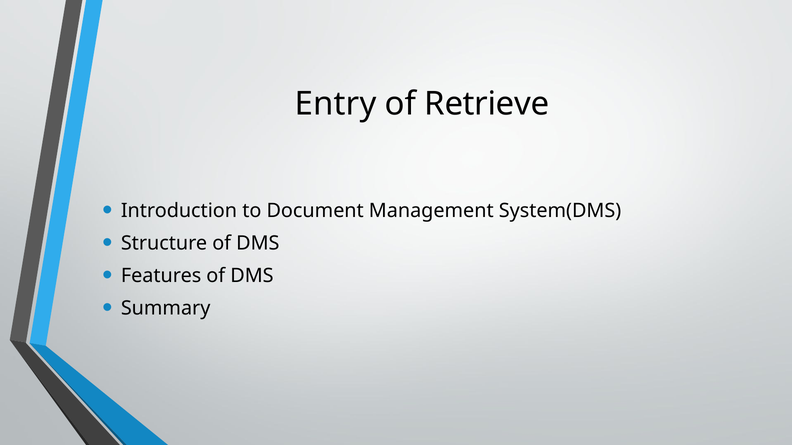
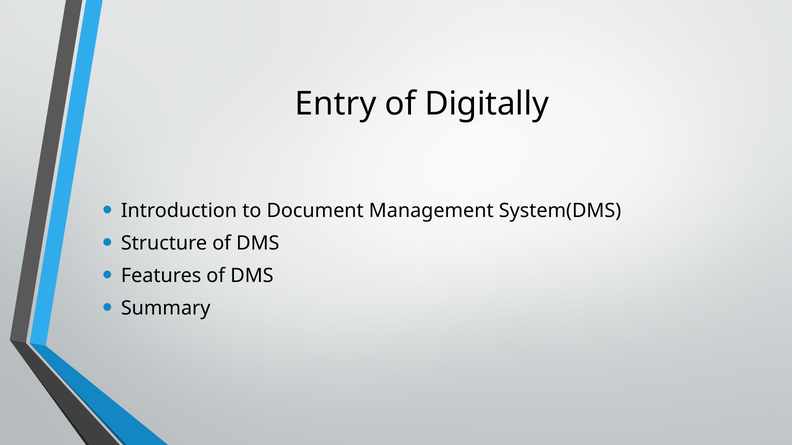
Retrieve: Retrieve -> Digitally (487, 104)
